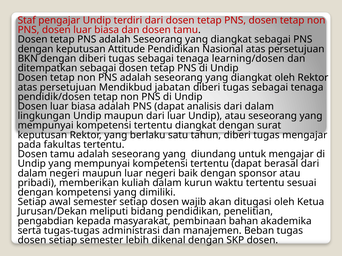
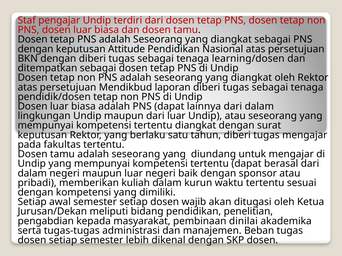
jabatan: jabatan -> laporan (173, 87)
analisis: analisis -> lainnya (204, 107)
bahan: bahan -> dinilai (243, 221)
